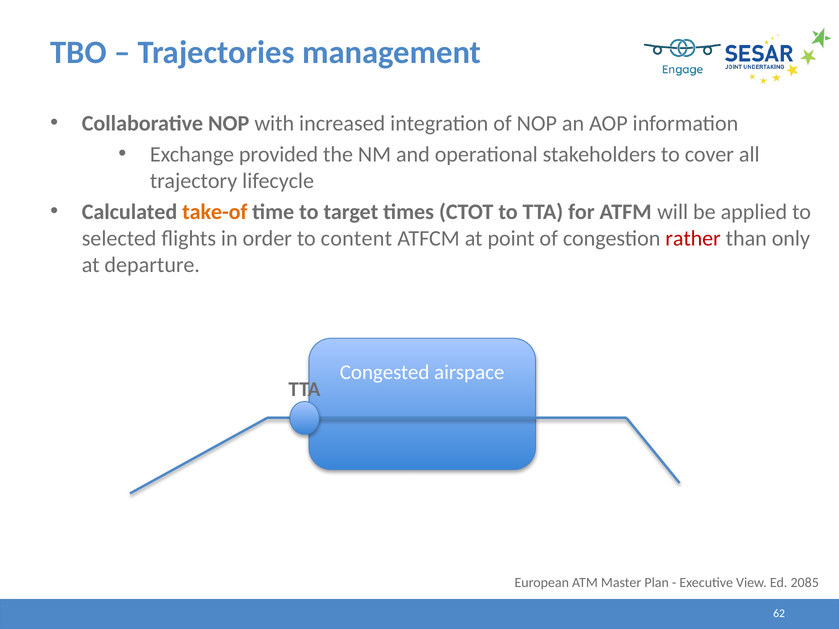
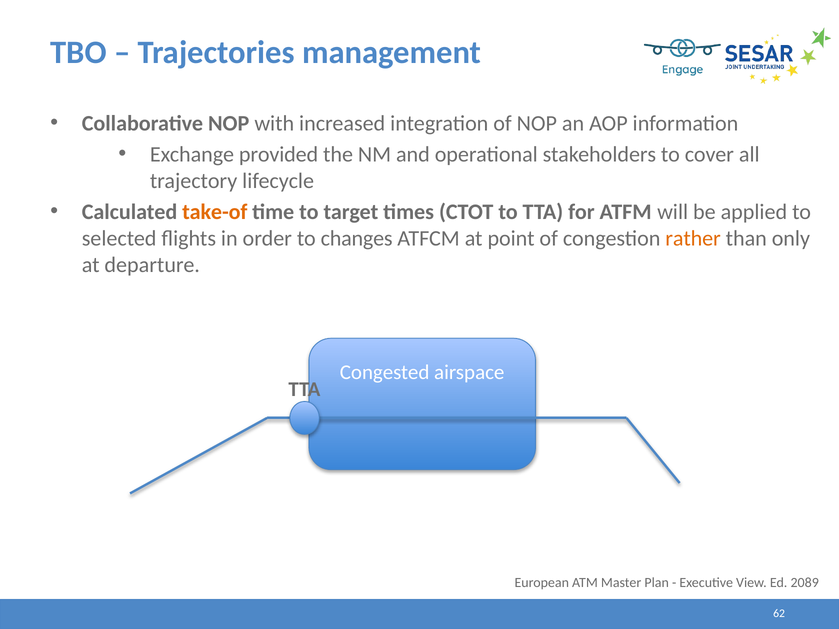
content: content -> changes (357, 238)
rather colour: red -> orange (693, 238)
2085: 2085 -> 2089 (805, 583)
